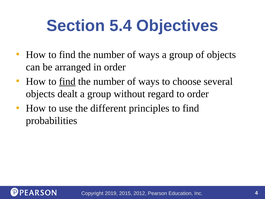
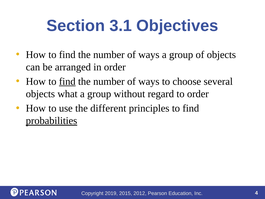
5.4: 5.4 -> 3.1 (121, 26)
dealt: dealt -> what (67, 94)
probabilities underline: none -> present (52, 121)
